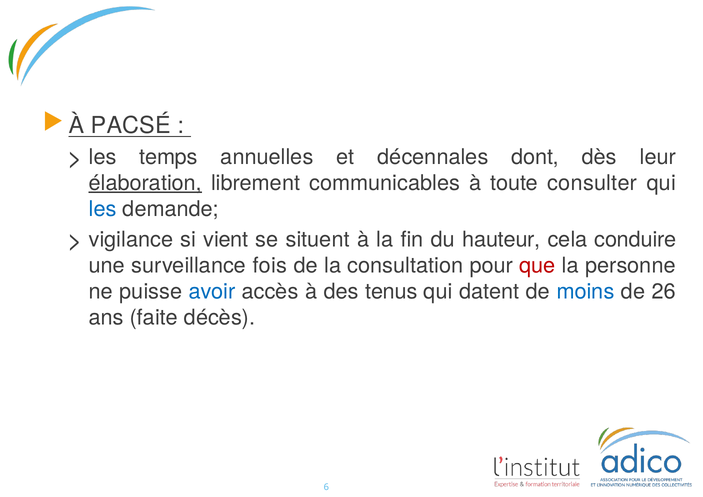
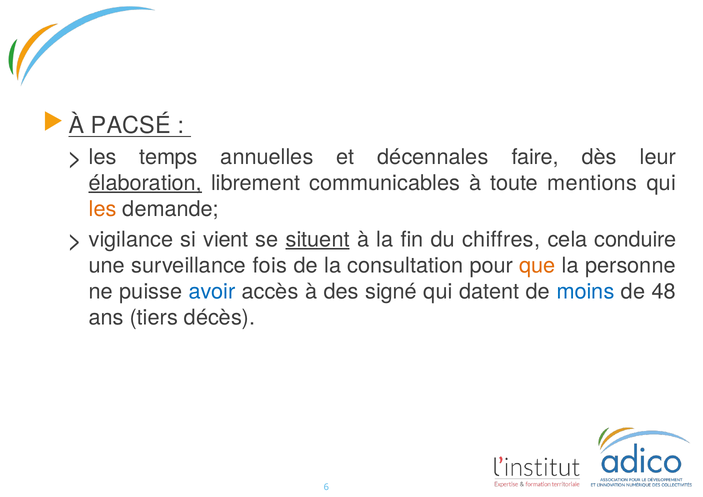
dont: dont -> faire (535, 157)
consulter: consulter -> mentions (592, 183)
les colour: blue -> orange (103, 209)
situent underline: none -> present (318, 239)
hauteur: hauteur -> chiffres (501, 239)
que colour: red -> orange (537, 265)
tenus: tenus -> signé (391, 291)
26: 26 -> 48 (664, 291)
faite: faite -> tiers (154, 318)
